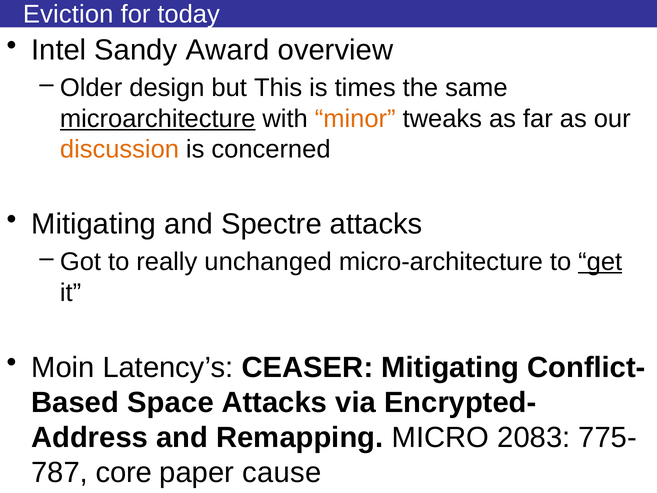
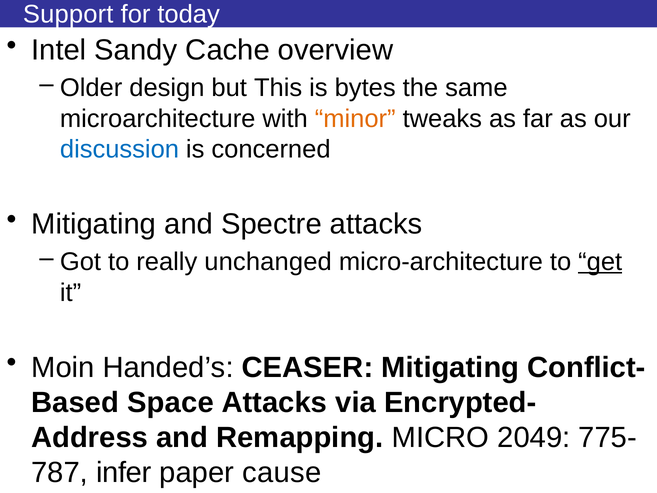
Eviction: Eviction -> Support (68, 14)
Award: Award -> Cache (228, 50)
times: times -> bytes (365, 88)
microarchitecture underline: present -> none (158, 119)
discussion colour: orange -> blue (119, 149)
Latency’s: Latency’s -> Handed’s (168, 367)
2083: 2083 -> 2049 (534, 437)
core: core -> infer (124, 472)
